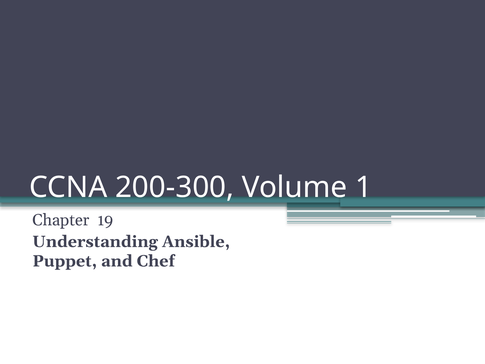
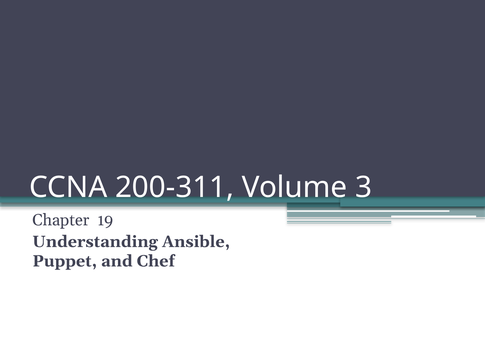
200-300: 200-300 -> 200-311 (175, 187)
1: 1 -> 3 (364, 187)
